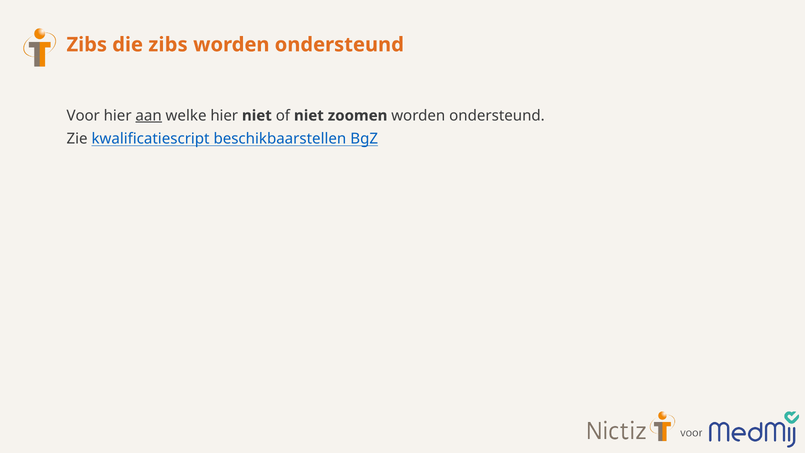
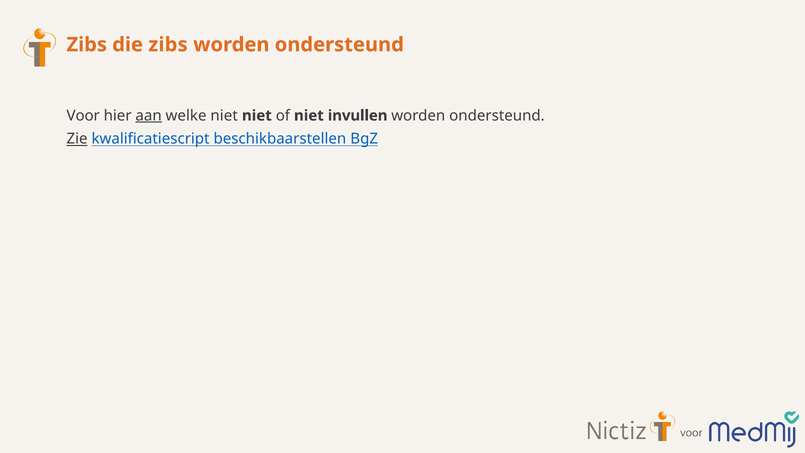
welke hier: hier -> niet (224, 116)
zoomen: zoomen -> invullen (358, 116)
Zie underline: none -> present (77, 139)
